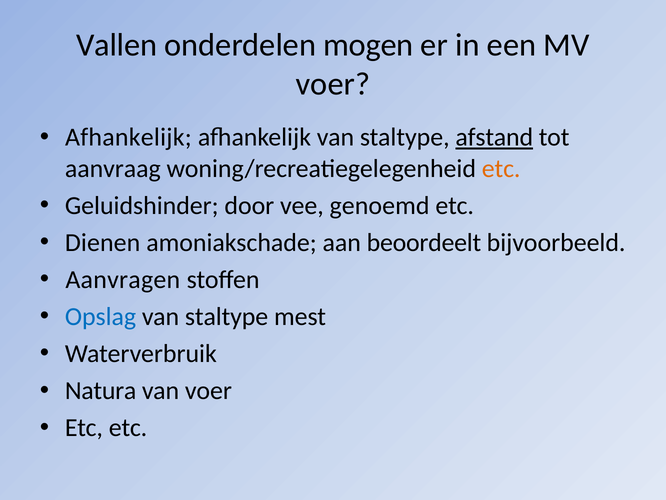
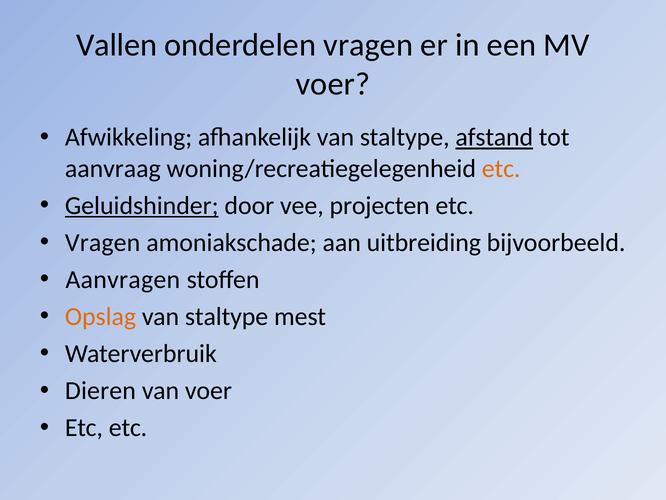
onderdelen mogen: mogen -> vragen (368, 45)
Afhankelijk: Afhankelijk -> Afwikkeling (129, 137)
Geluidshinder underline: none -> present (142, 205)
genoemd: genoemd -> projecten (380, 205)
Dienen: Dienen -> Vragen (103, 242)
beoordeelt: beoordeelt -> uitbreiding (424, 242)
Opslag colour: blue -> orange (101, 316)
Natura: Natura -> Dieren (100, 390)
